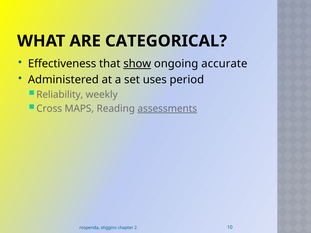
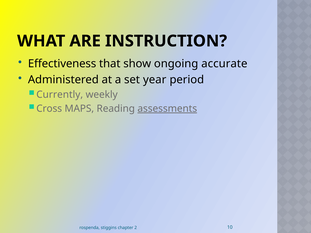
CATEGORICAL: CATEGORICAL -> INSTRUCTION (166, 41)
show underline: present -> none (137, 64)
uses: uses -> year (155, 80)
Reliability: Reliability -> Currently (60, 95)
